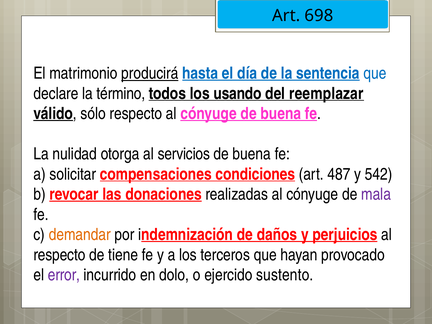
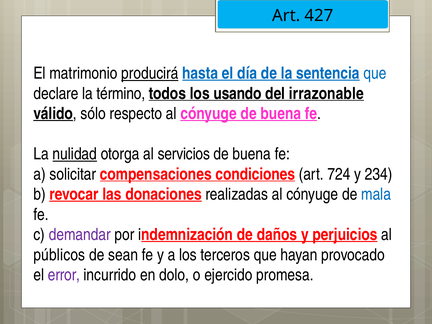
698: 698 -> 427 (319, 15)
reemplazar: reemplazar -> irrazonable (326, 93)
nulidad underline: none -> present (75, 154)
487: 487 -> 724 (339, 174)
542: 542 -> 234 (379, 174)
mala colour: purple -> blue (376, 194)
demandar colour: orange -> purple (80, 235)
respecto: respecto -> públicos (59, 255)
tiene: tiene -> sean (123, 255)
sustento: sustento -> promesa (285, 275)
